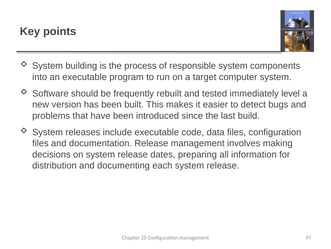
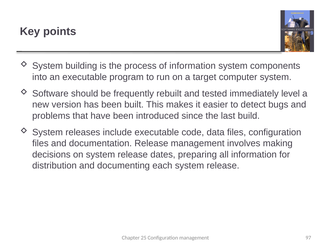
of responsible: responsible -> information (193, 66)
